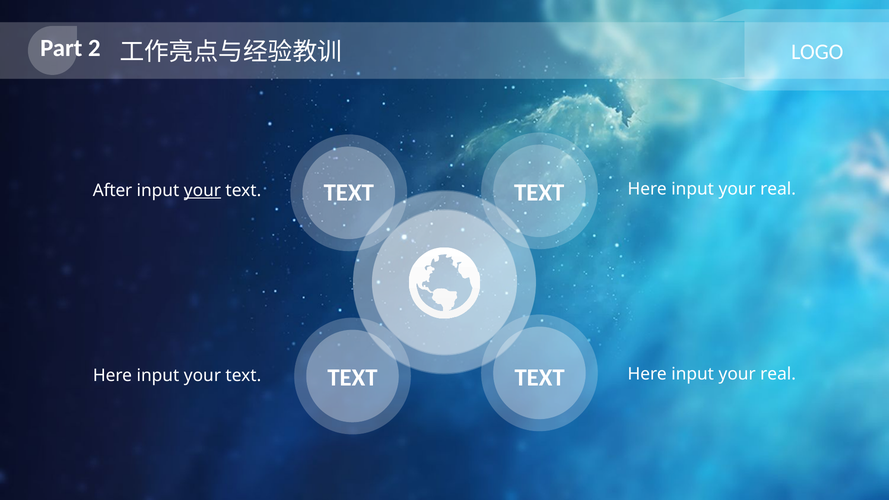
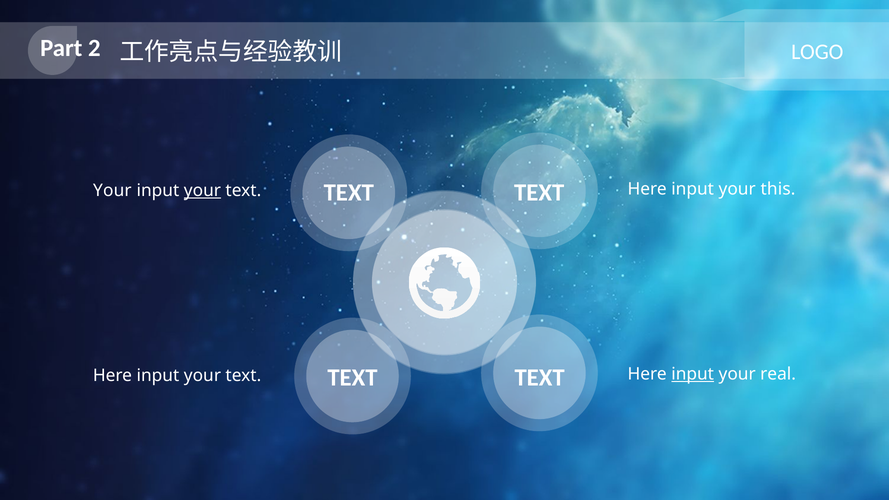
After: After -> Your (112, 190)
real: real -> this (778, 189)
input underline: none -> present (693, 374)
